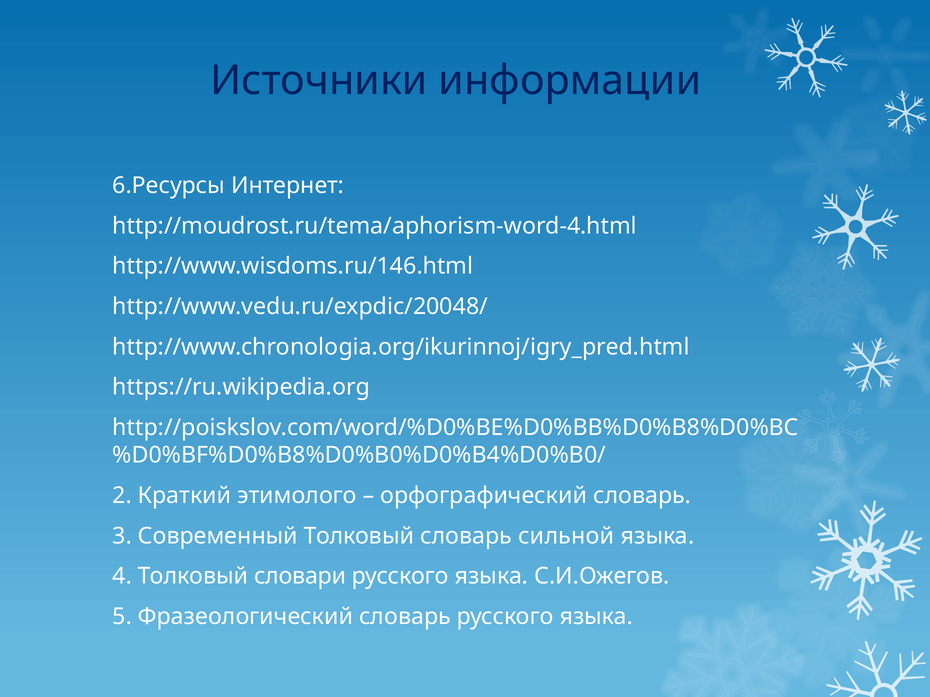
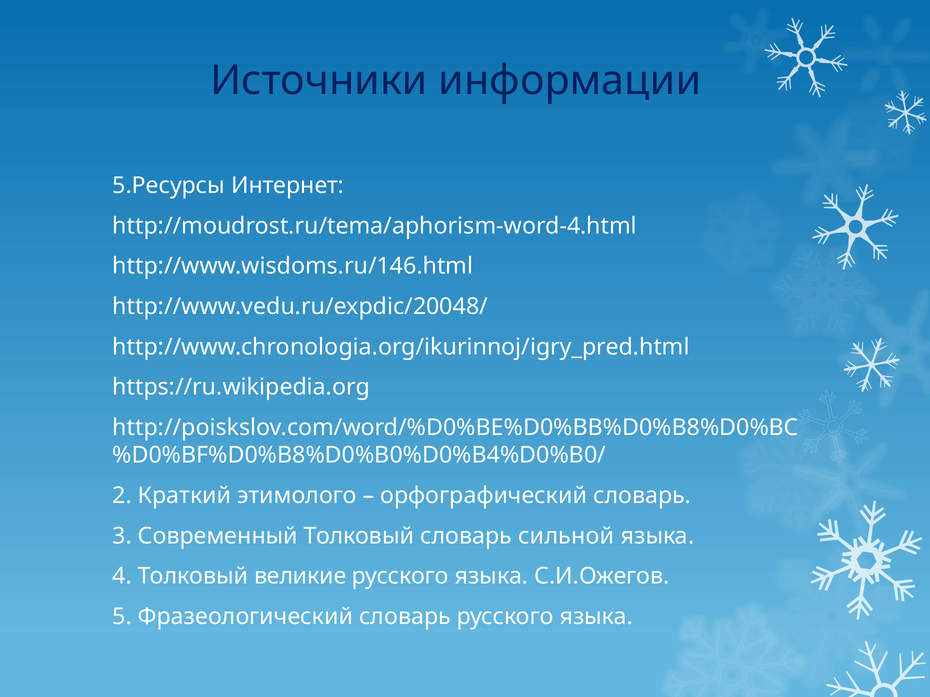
6.Ресурсы: 6.Ресурсы -> 5.Ресурсы (169, 186)
словари: словари -> великие (300, 577)
